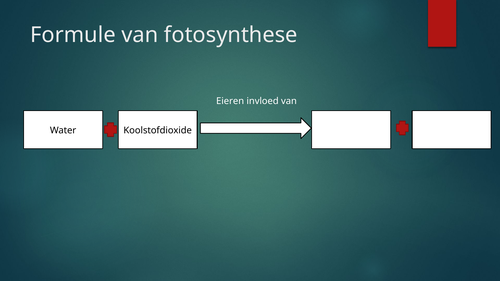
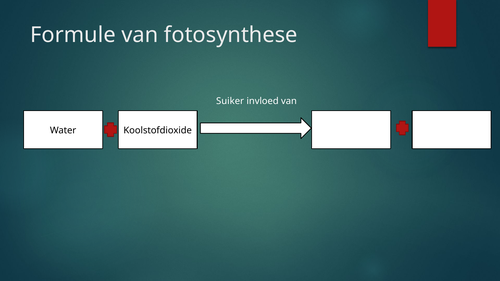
Eieren: Eieren -> Suiker (230, 101)
